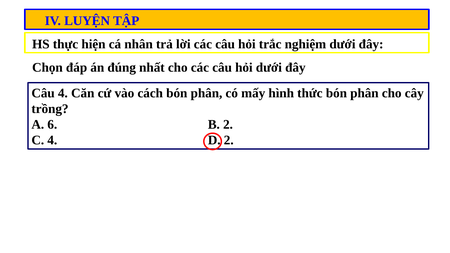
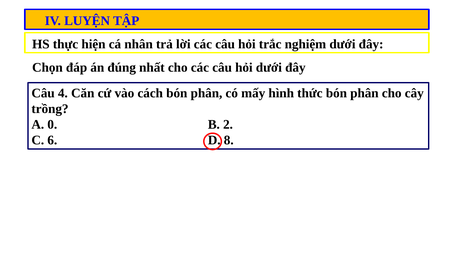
6: 6 -> 0 (52, 125)
C 4: 4 -> 6 (52, 140)
2: 2 -> 8 (229, 140)
